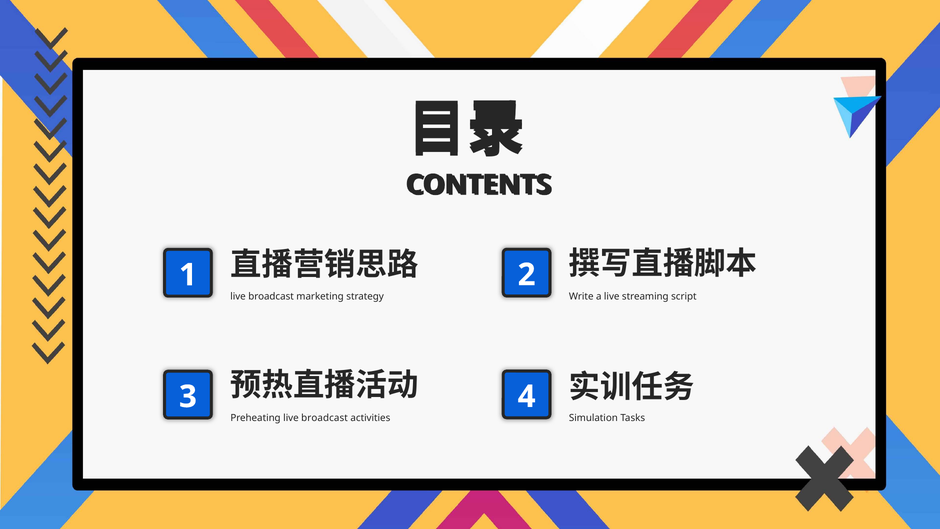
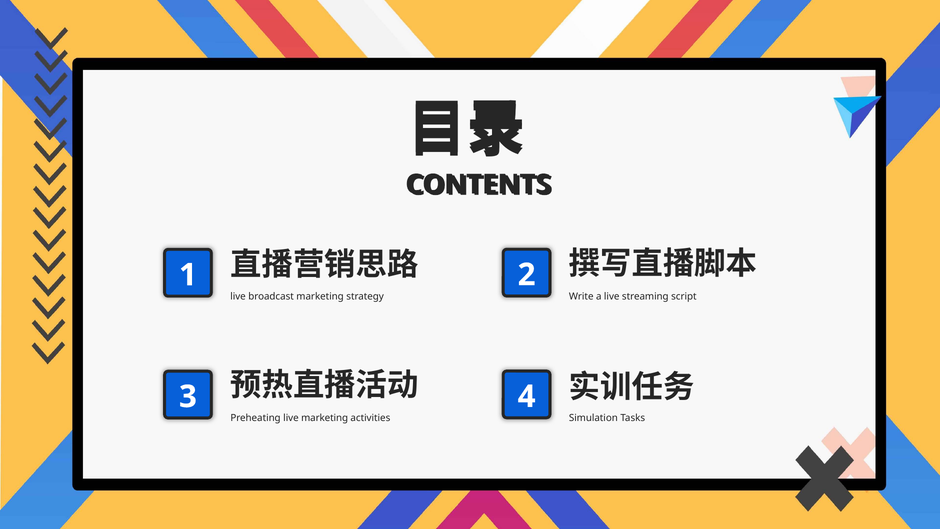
Preheating live broadcast: broadcast -> marketing (325, 418)
